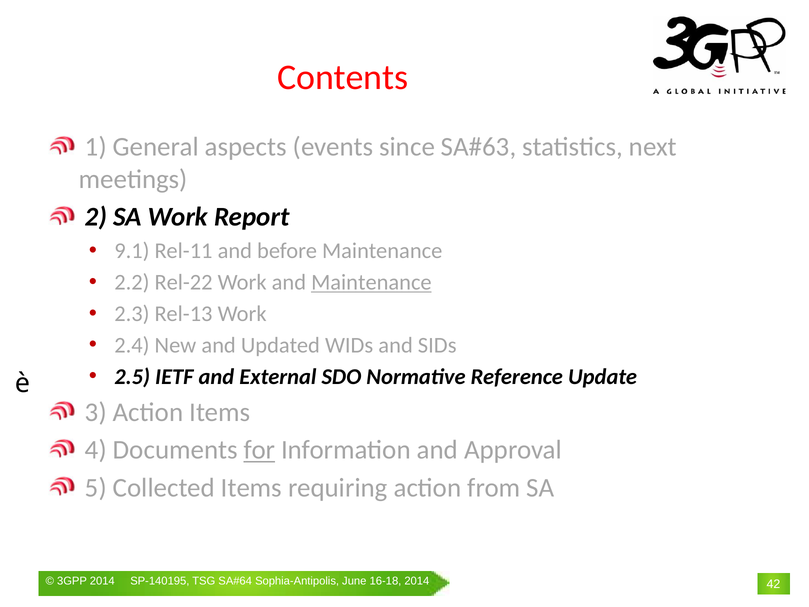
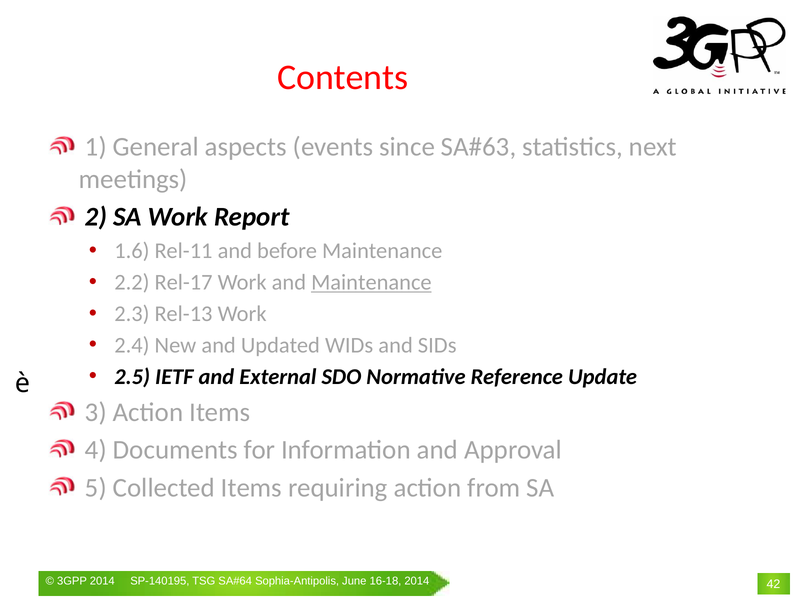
9.1: 9.1 -> 1.6 (132, 251)
Rel-22: Rel-22 -> Rel-17 (184, 282)
for underline: present -> none (259, 450)
